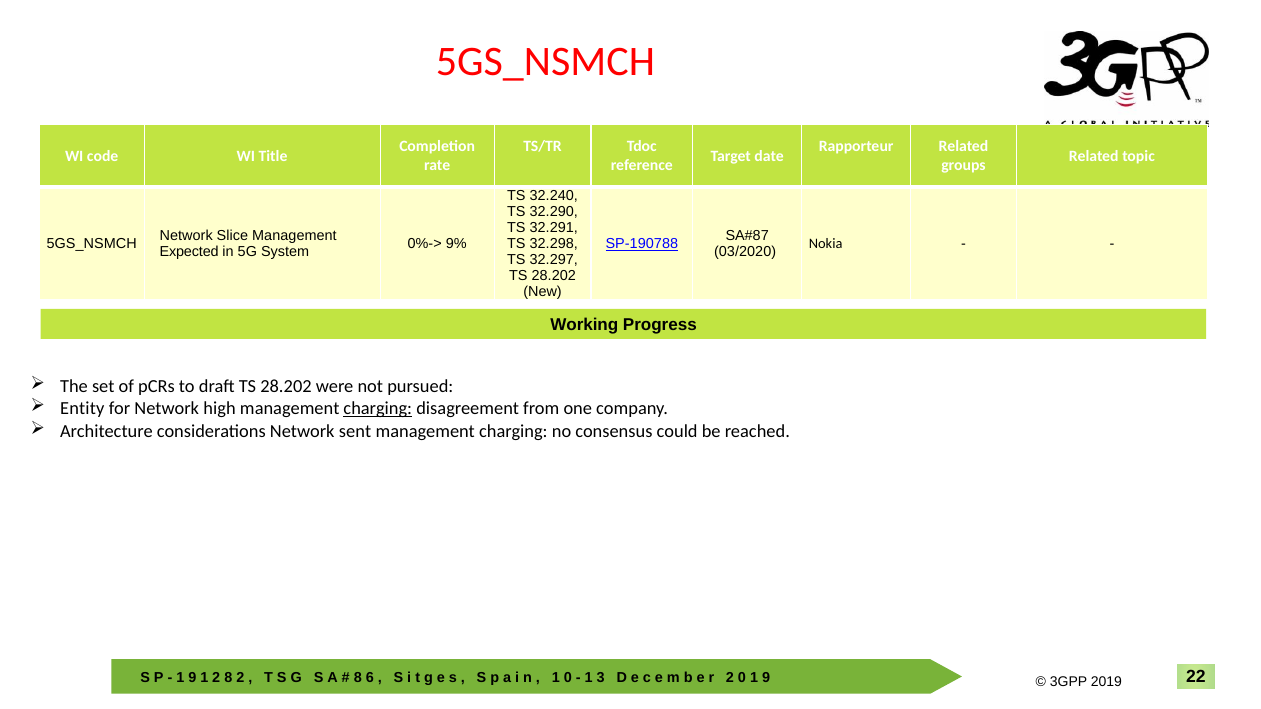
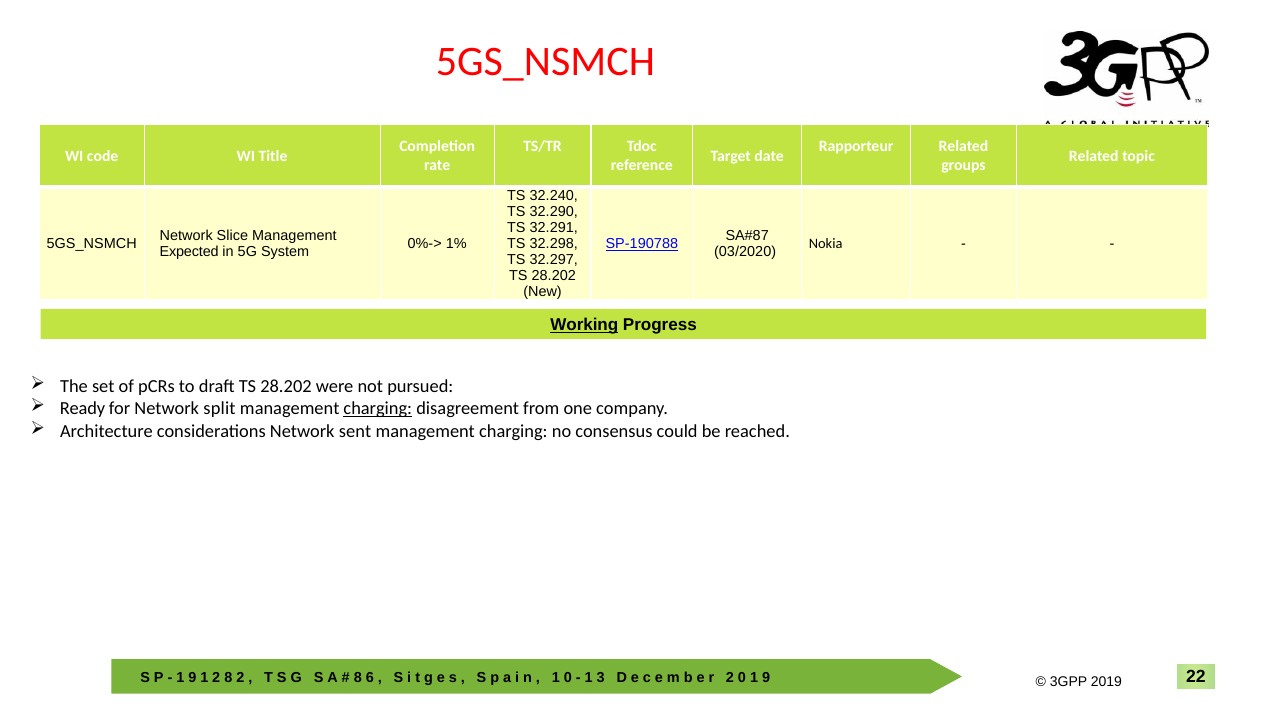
9%: 9% -> 1% (456, 244)
Working underline: none -> present (584, 325)
Entity: Entity -> Ready (82, 409)
high: high -> split (219, 409)
